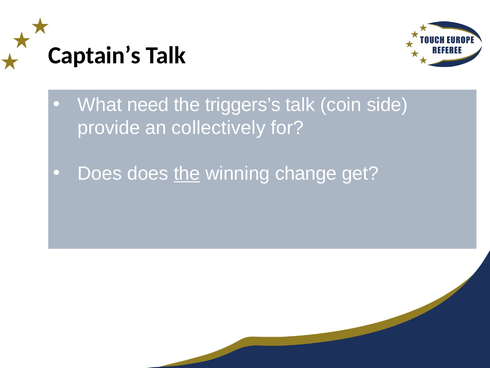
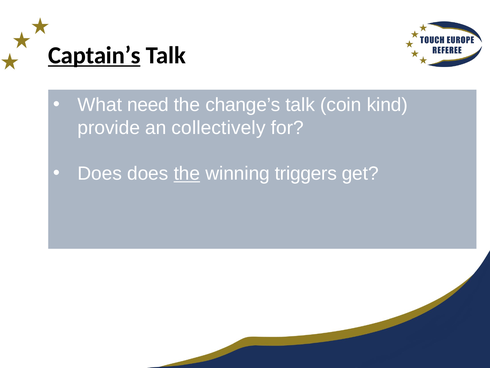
Captain’s underline: none -> present (94, 55)
triggers’s: triggers’s -> change’s (243, 105)
side: side -> kind (387, 105)
change: change -> triggers (306, 173)
